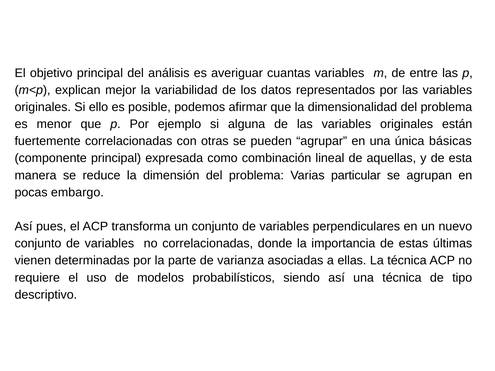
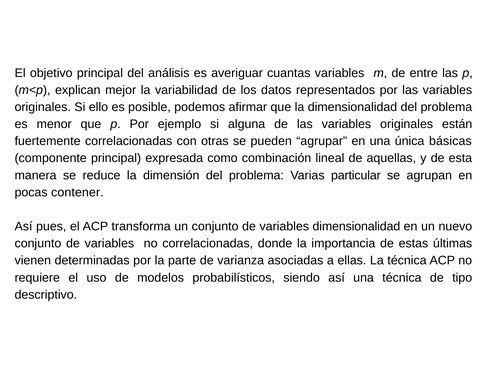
embargo: embargo -> contener (77, 192)
variables perpendiculares: perpendiculares -> dimensionalidad (356, 227)
